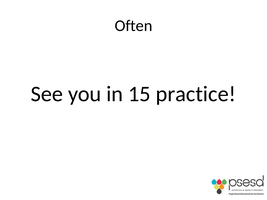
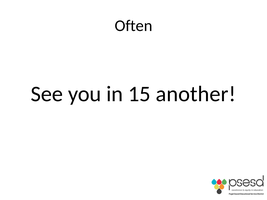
practice: practice -> another (196, 94)
